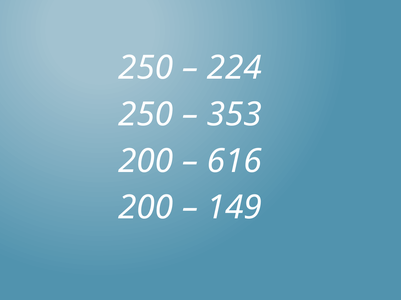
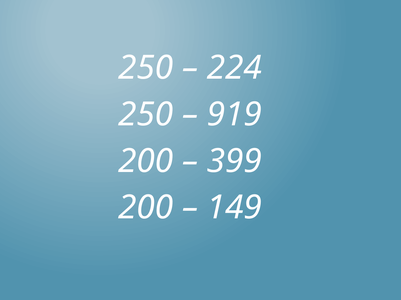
353: 353 -> 919 (234, 115)
616: 616 -> 399 (234, 161)
